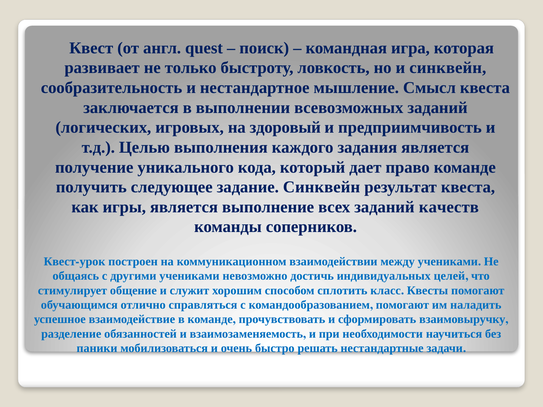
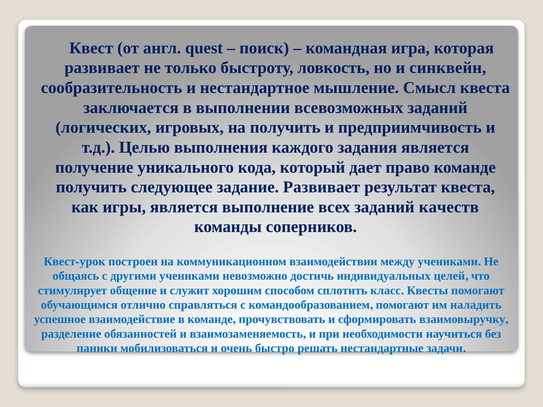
на здоровый: здоровый -> получить (285, 128)
задание Синквейн: Синквейн -> Развивает (322, 187)
